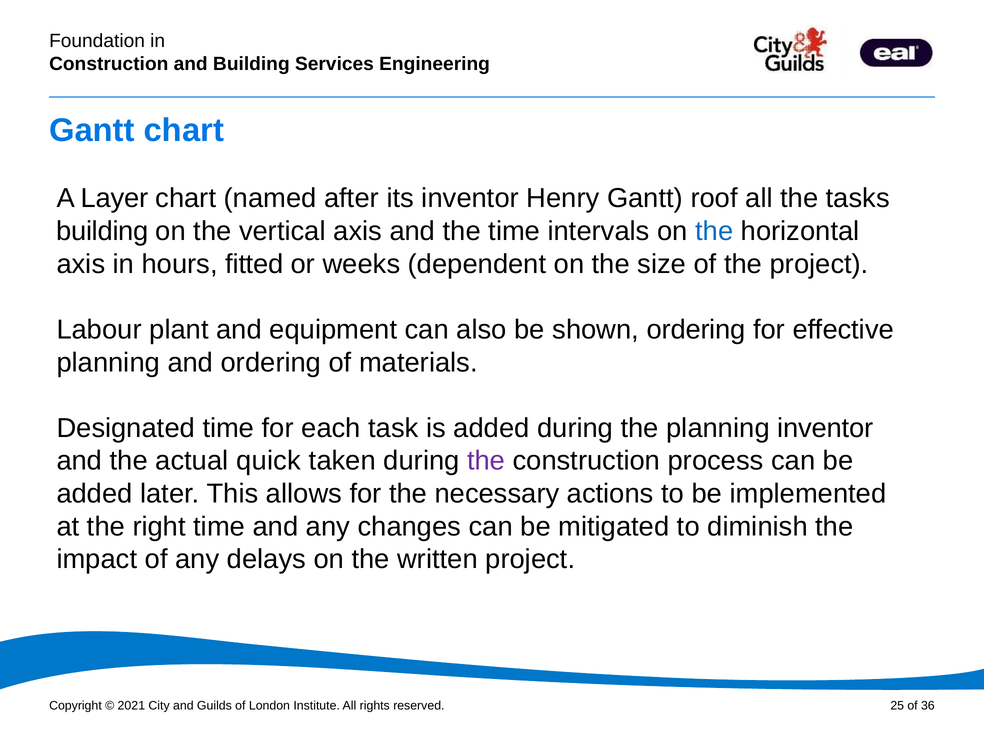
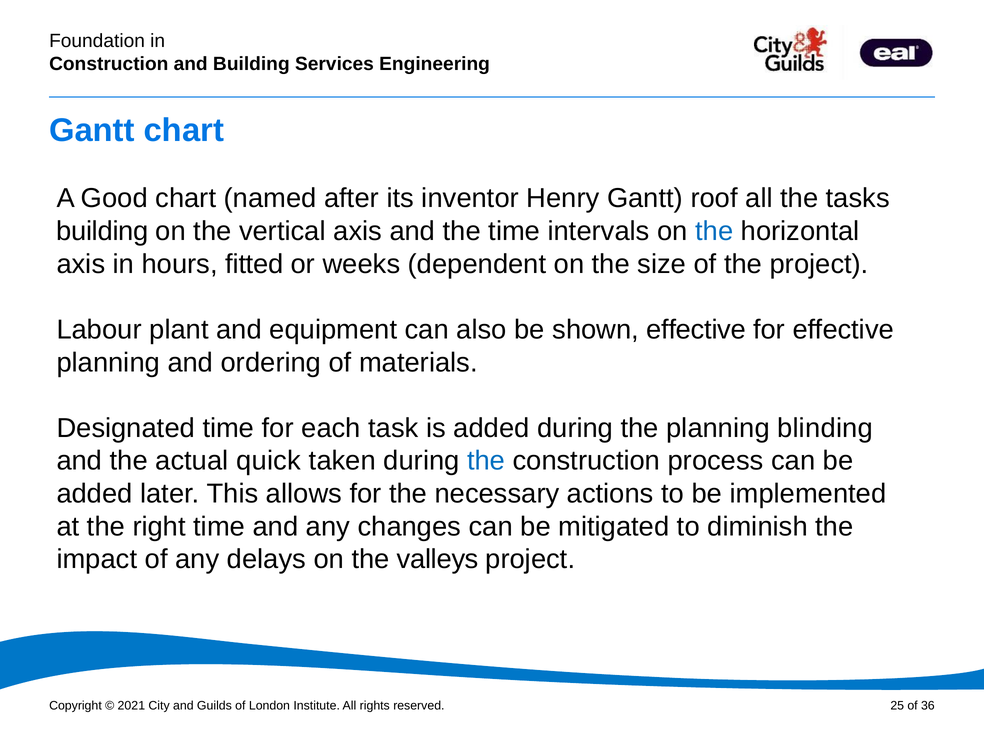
Layer: Layer -> Good (114, 198)
shown ordering: ordering -> effective (696, 330)
planning inventor: inventor -> blinding (825, 428)
the colour: purple -> blue (486, 461)
written: written -> valleys (438, 559)
